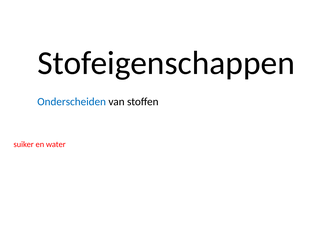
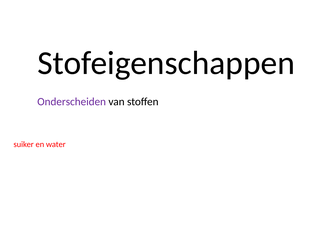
Onderscheiden colour: blue -> purple (72, 102)
